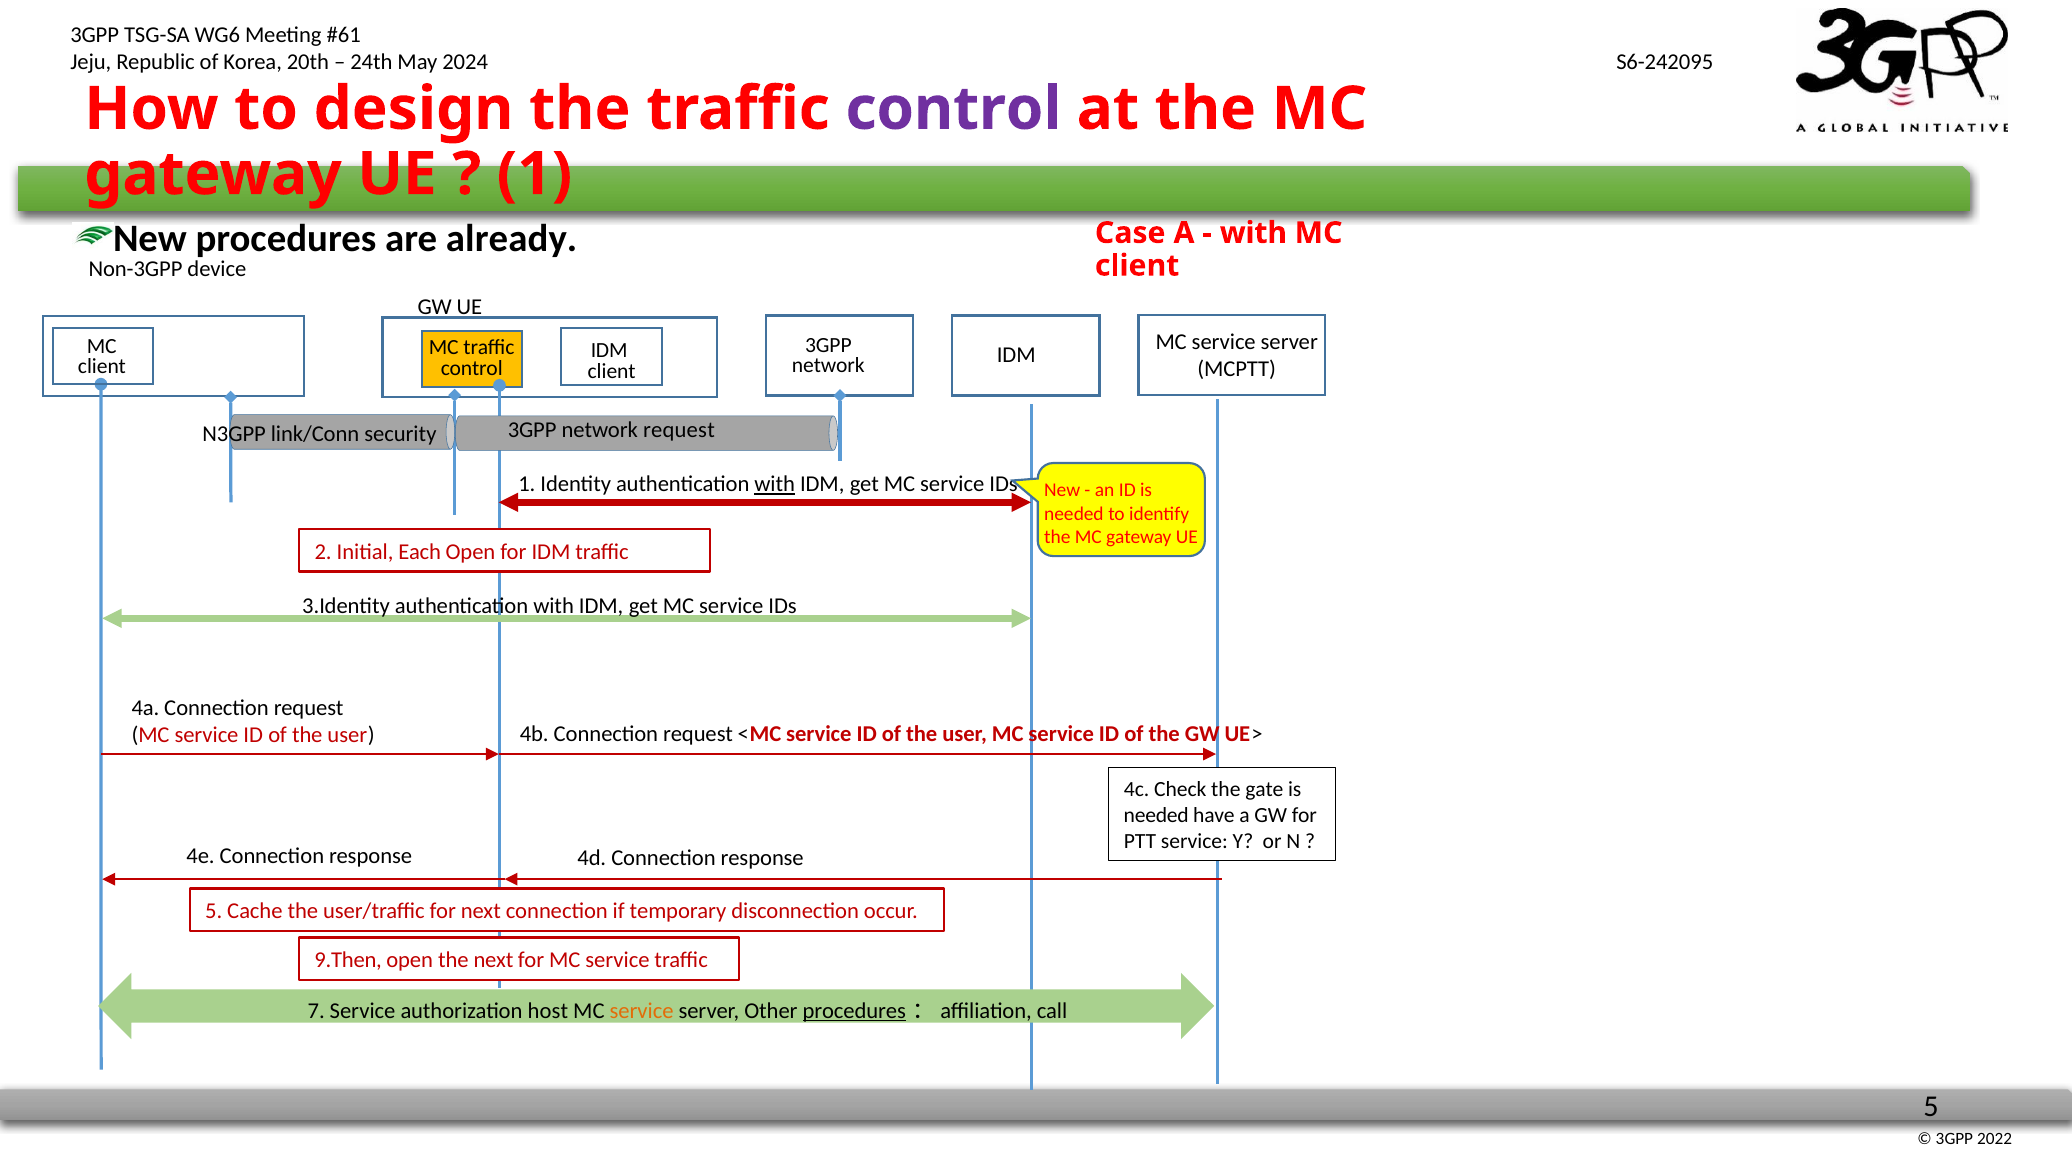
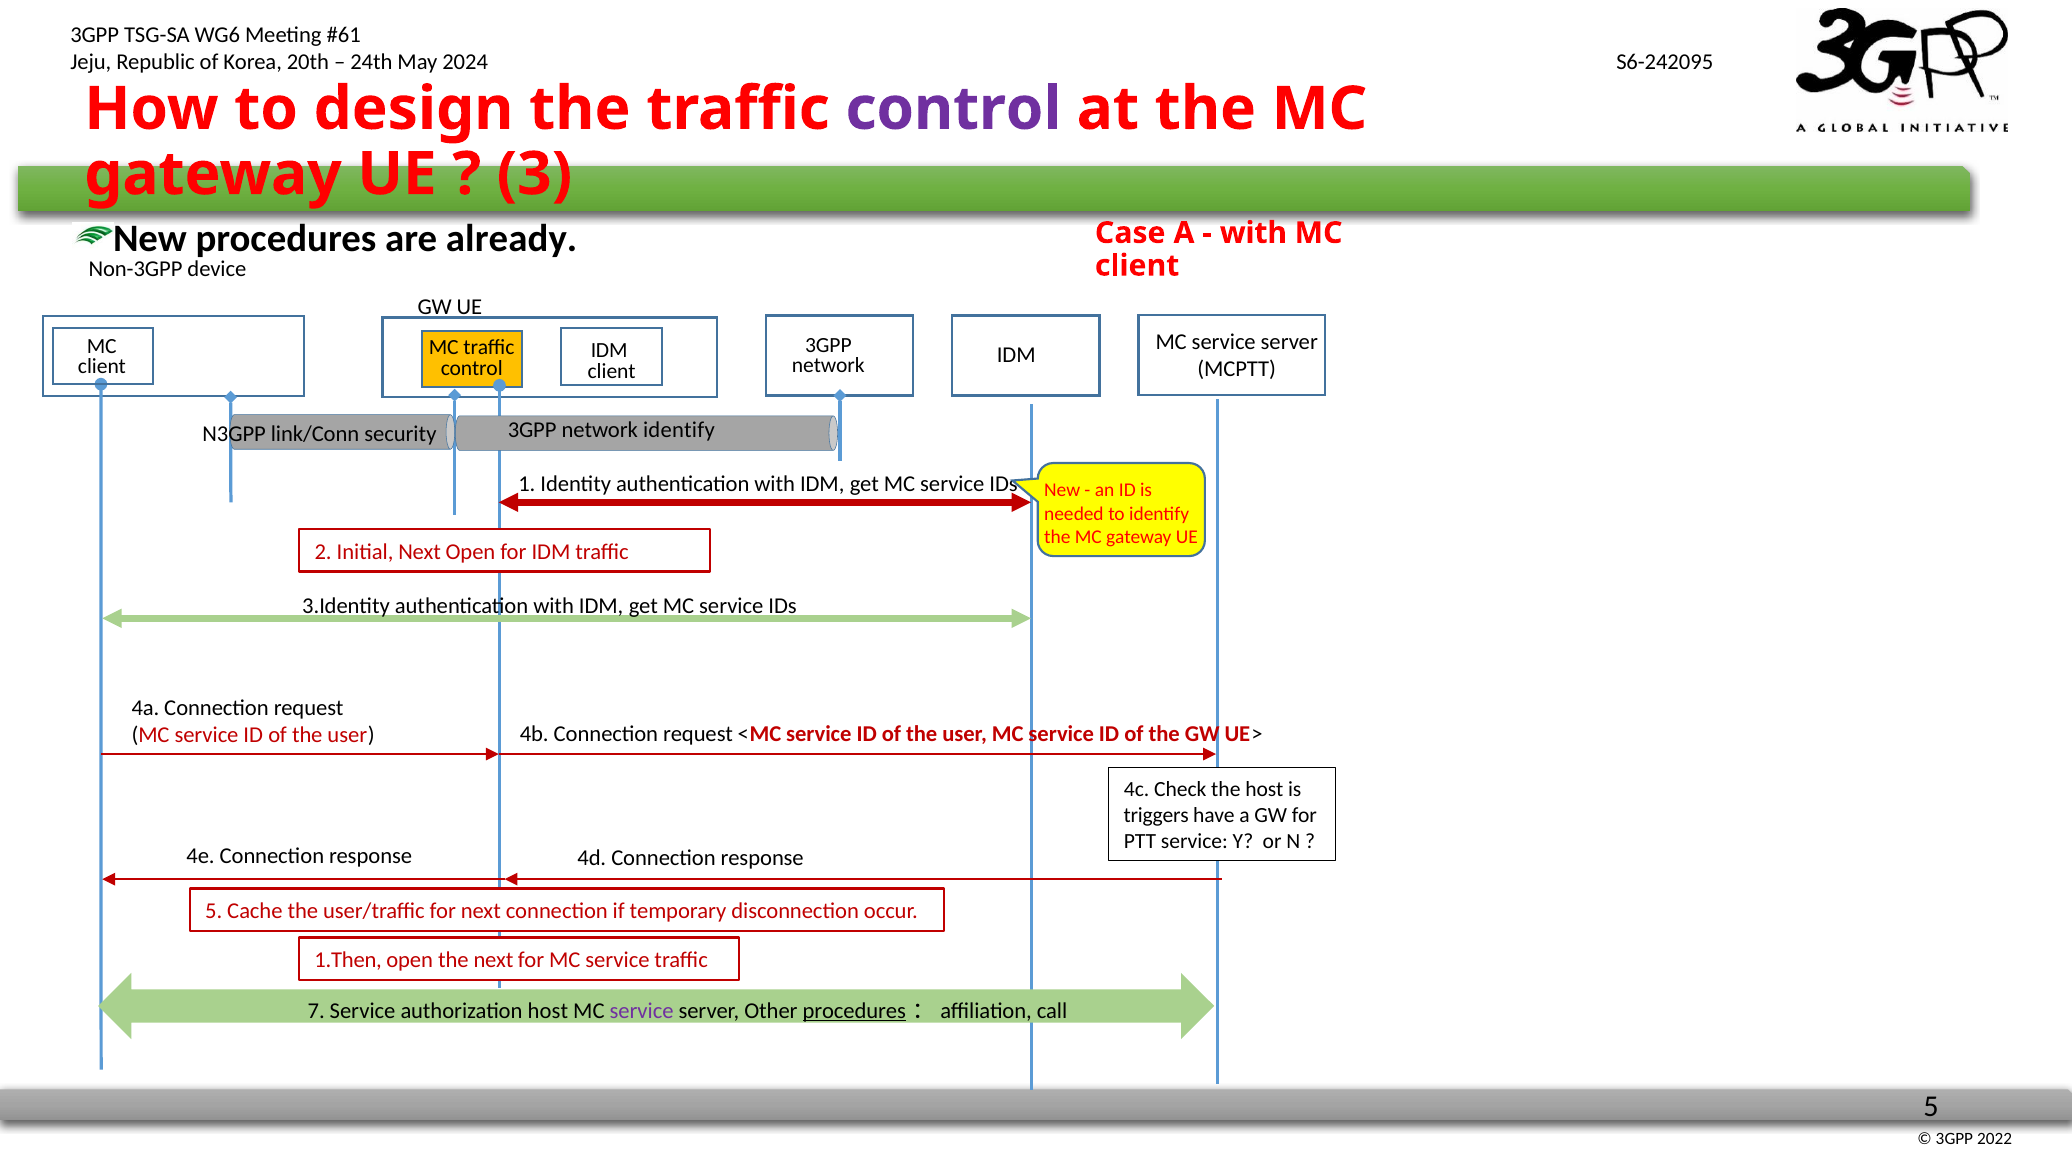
1: 1 -> 3 (534, 174)
network request: request -> identify (679, 430)
with underline: present -> none (775, 484)
Initial Each: Each -> Next (420, 552)
the gate: gate -> host (1264, 790)
needed: needed -> triggers (1156, 816)
9.Then: 9.Then -> 1.Then (348, 961)
service colour: orange -> purple (642, 1011)
